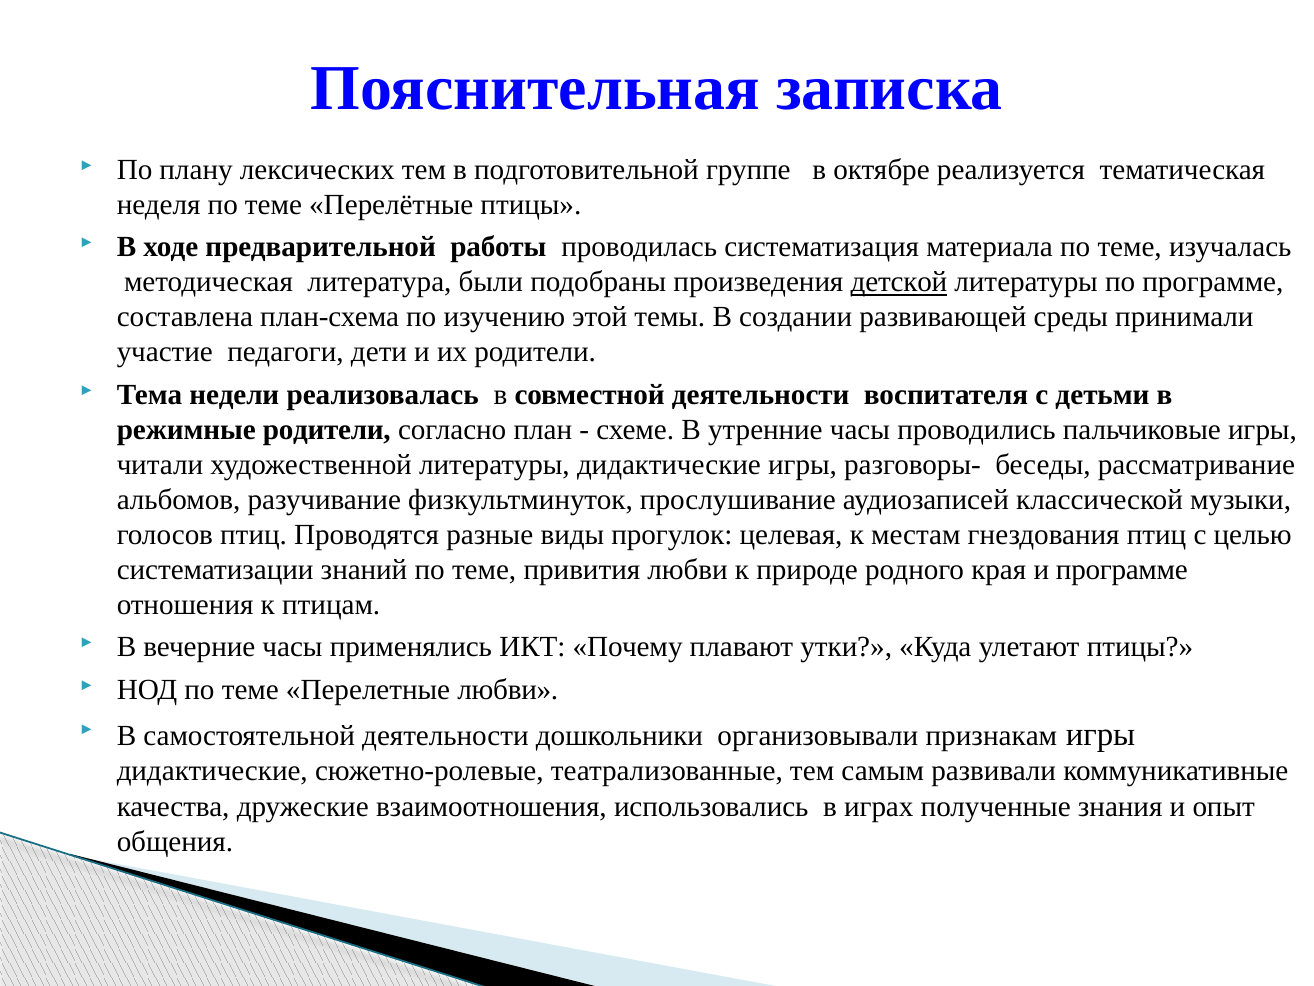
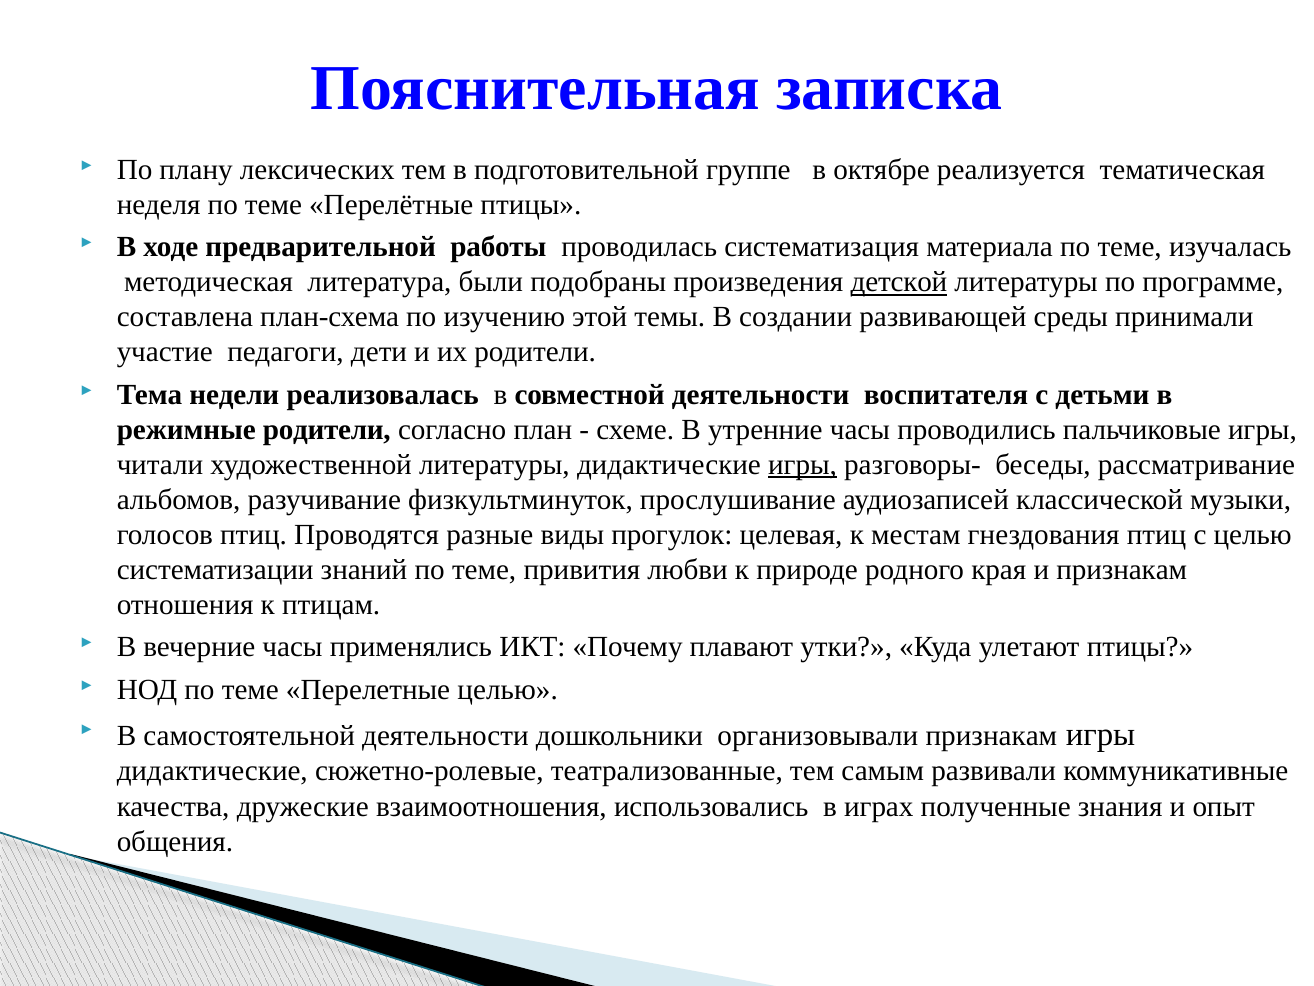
игры underline: none -> present (803, 464)
и программе: программе -> признакам (1122, 570)
Перелетные любви: любви -> целью (508, 689)
